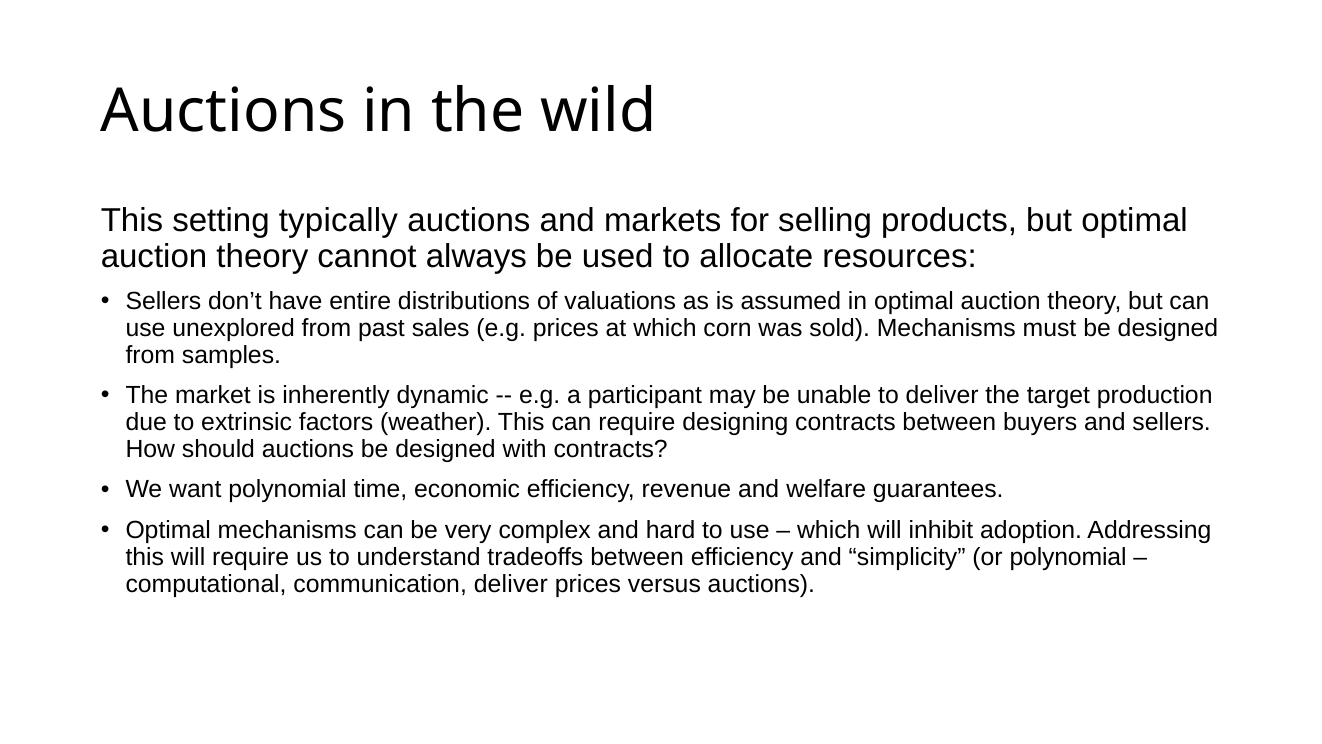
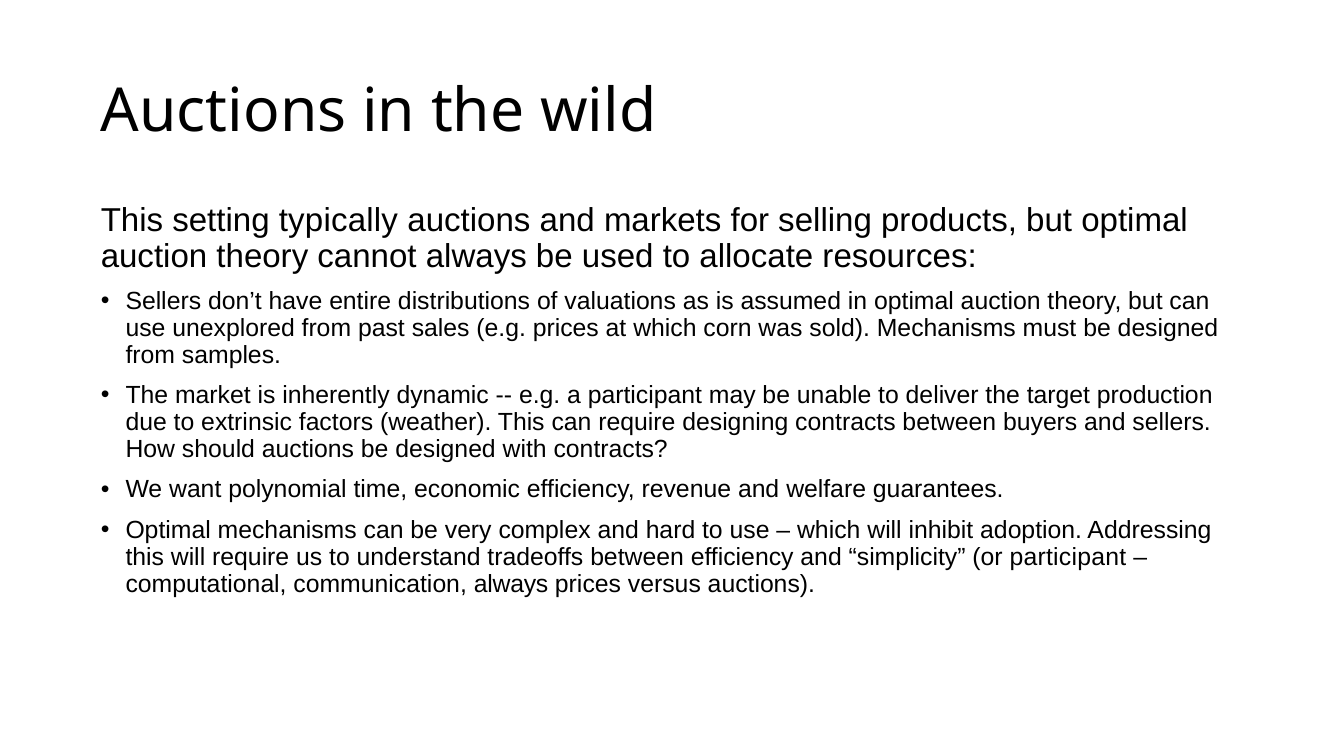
or polynomial: polynomial -> participant (1068, 557)
communication deliver: deliver -> always (511, 584)
